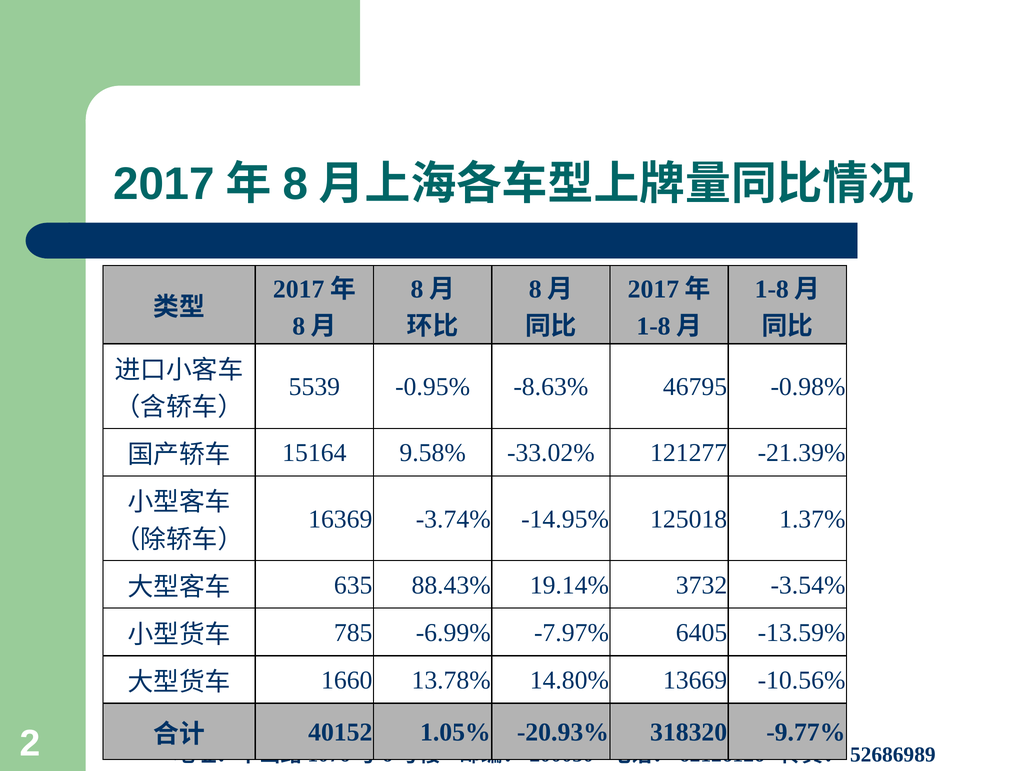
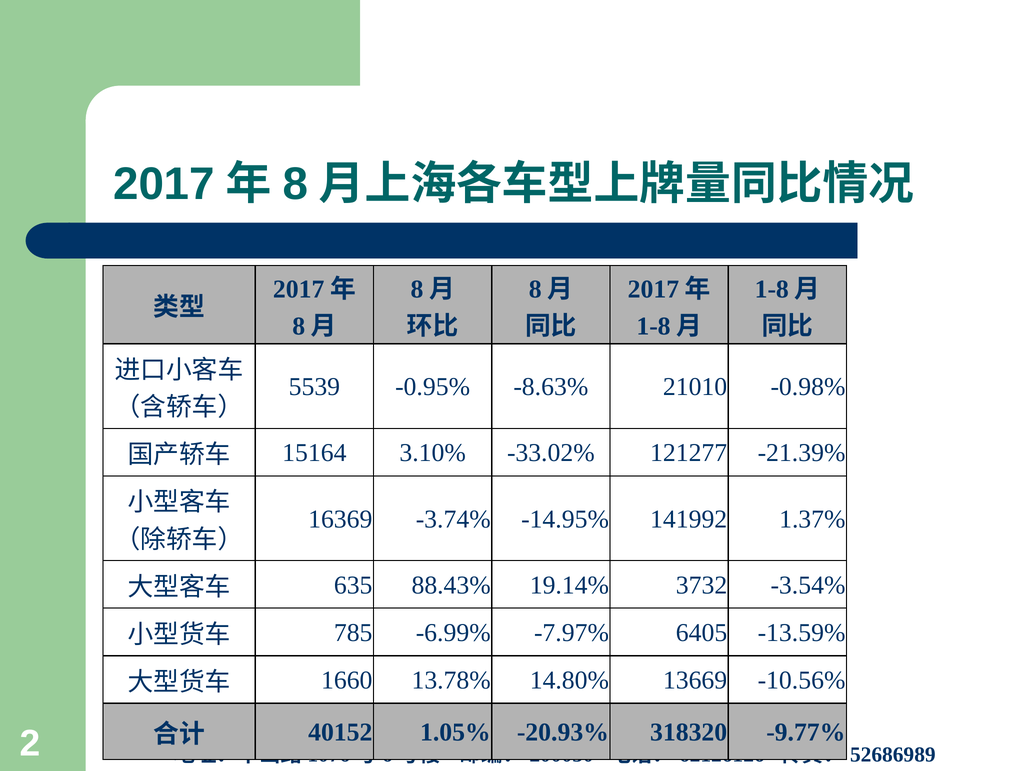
46795: 46795 -> 21010 (695, 387)
9.58%: 9.58% -> 3.10% (433, 453)
125018: 125018 -> 141992 (689, 520)
